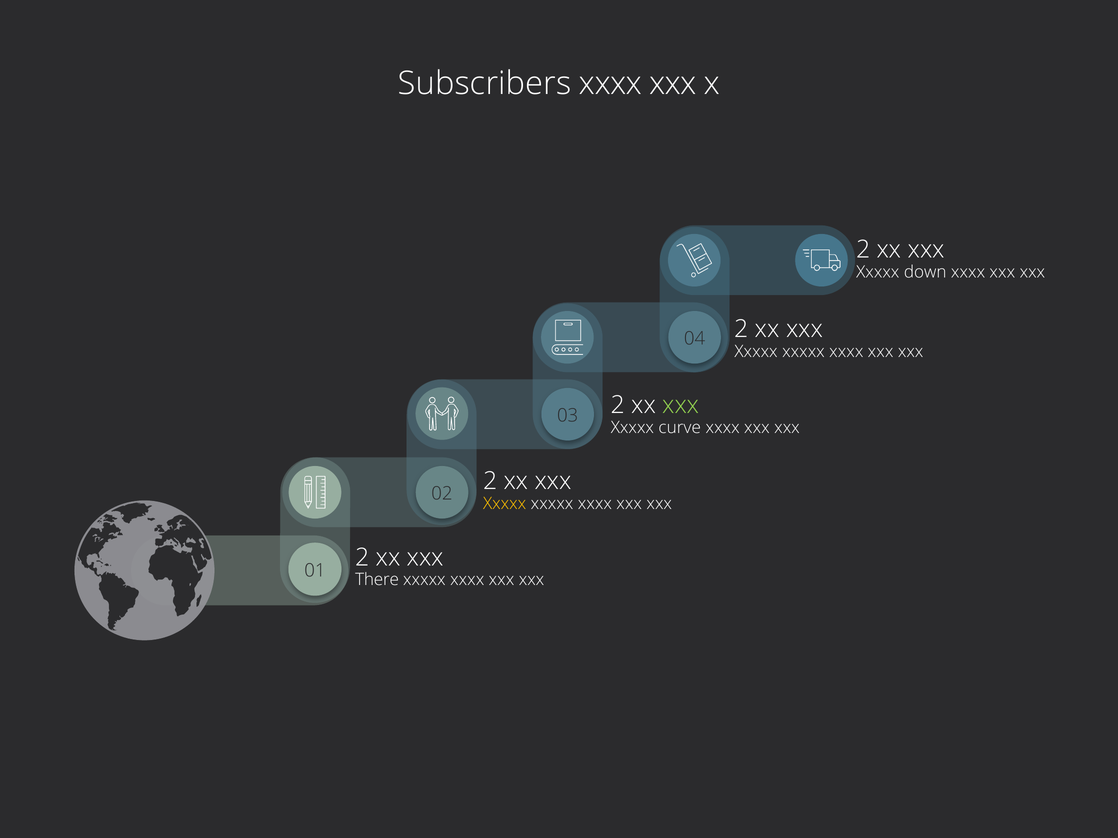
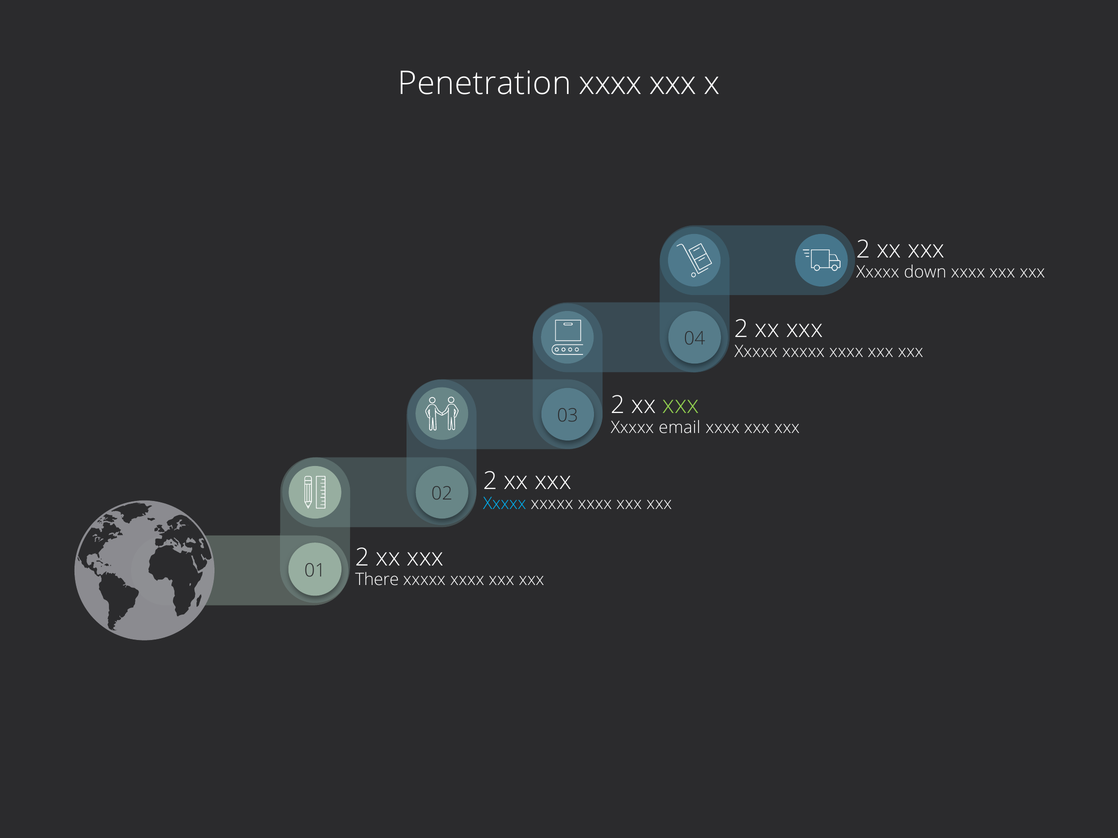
Subscribers: Subscribers -> Penetration (485, 84)
curve: curve -> email (680, 428)
Xxxxx colour: yellow -> light blue (505, 504)
